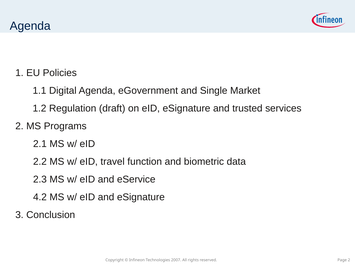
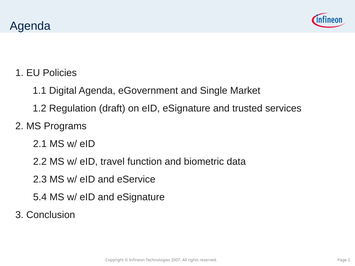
4.2: 4.2 -> 5.4 (40, 197)
